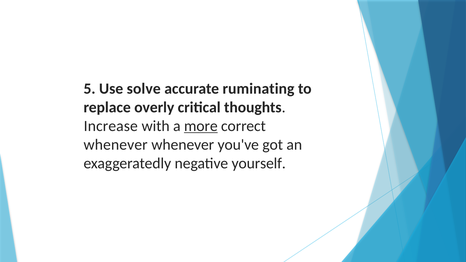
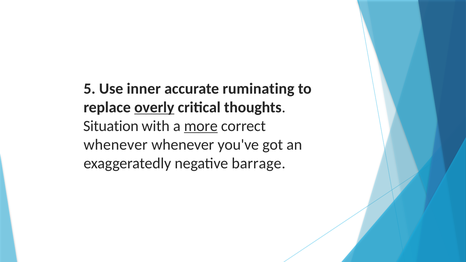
solve: solve -> inner (144, 89)
overly underline: none -> present (154, 107)
Increase: Increase -> Situation (111, 126)
yourself: yourself -> barrage (259, 163)
